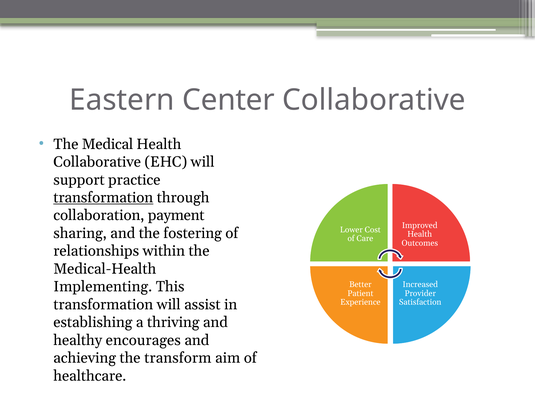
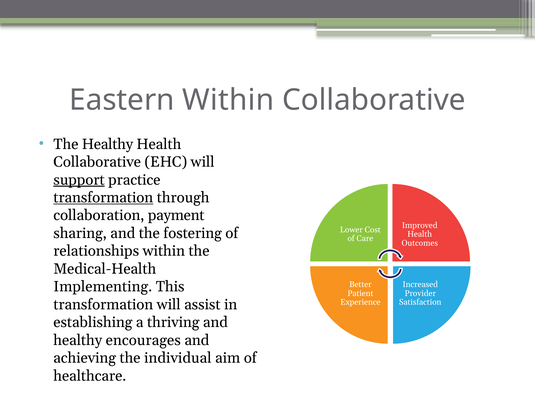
Eastern Center: Center -> Within (228, 100)
The Medical: Medical -> Healthy (108, 144)
support underline: none -> present (79, 180)
transform: transform -> individual (178, 358)
